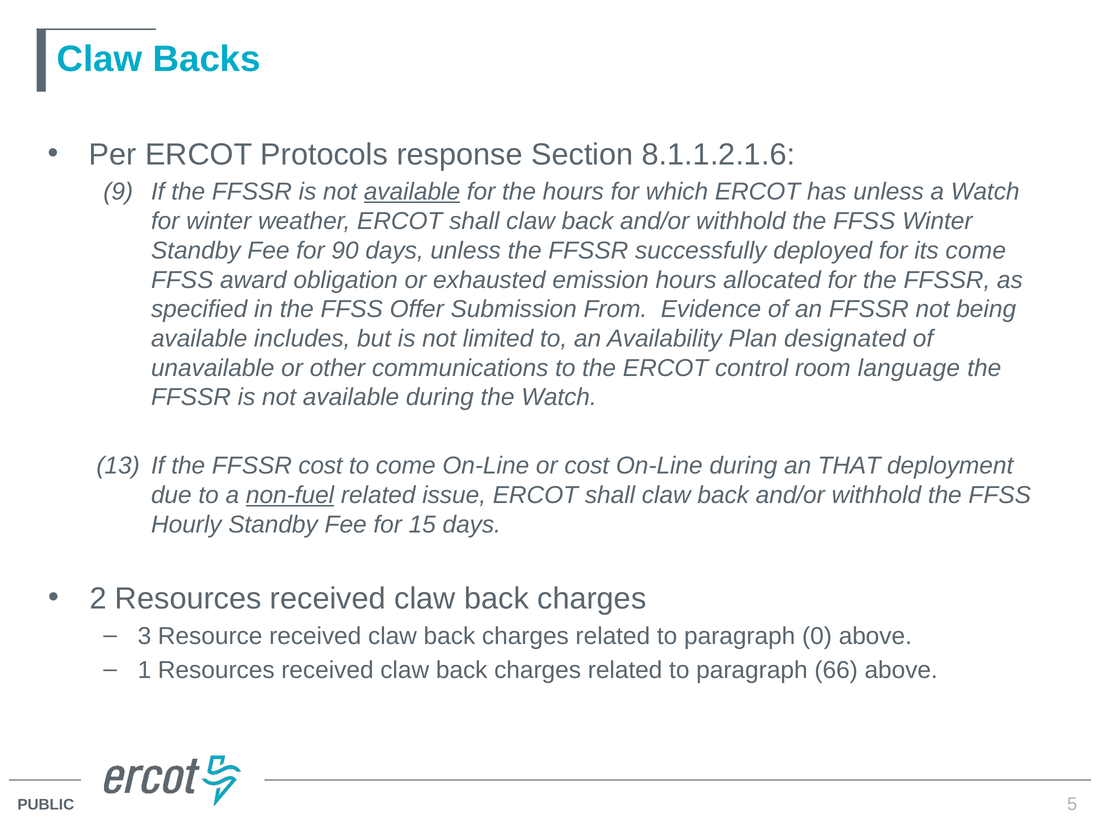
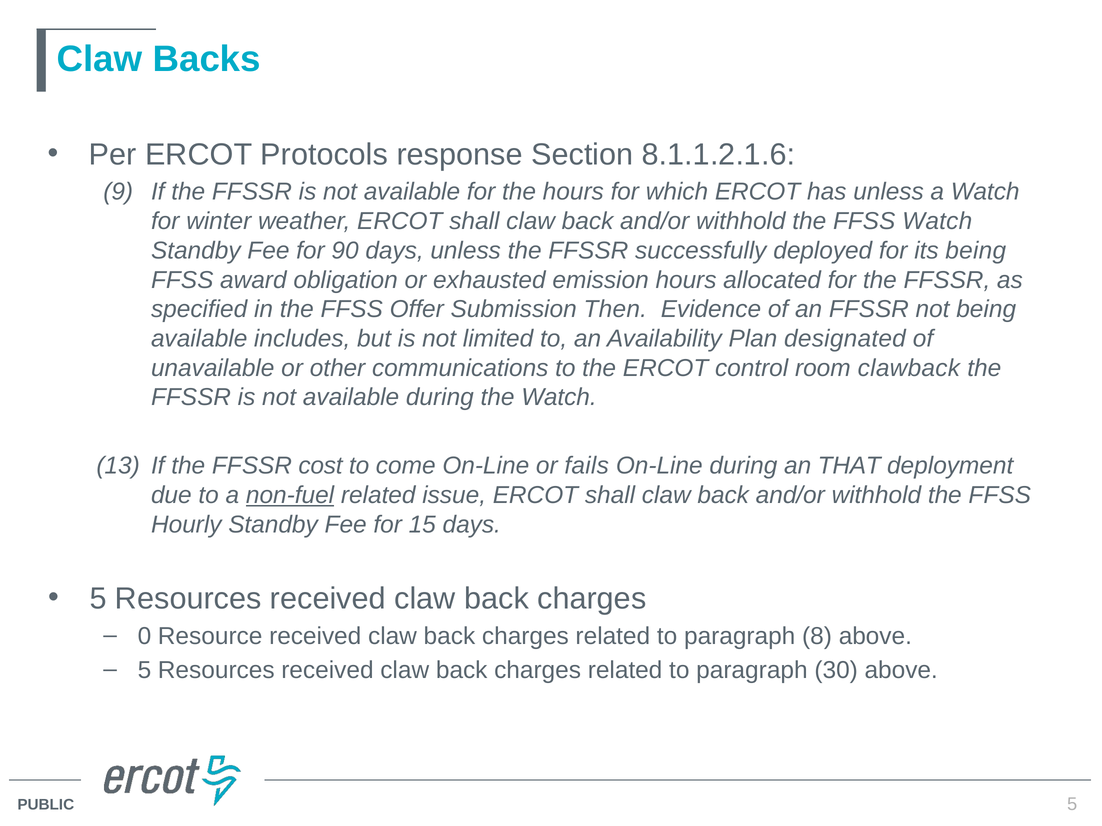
available underline: present -> none (412, 192)
FFSS Winter: Winter -> Watch (937, 221)
its come: come -> being (976, 251)
From: From -> Then (615, 310)
language: language -> clawback (909, 368)
or cost: cost -> fails (587, 466)
2: 2 -> 5 (98, 599)
3: 3 -> 0 (145, 636)
0: 0 -> 8 (817, 636)
1: 1 -> 5 (145, 671)
66: 66 -> 30 (836, 671)
